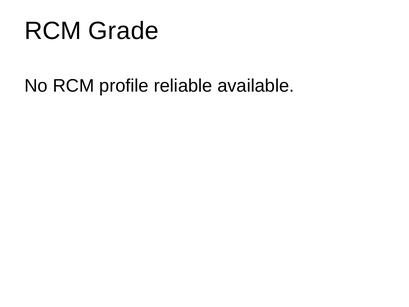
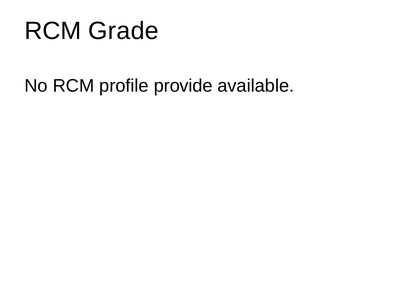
reliable: reliable -> provide (183, 86)
